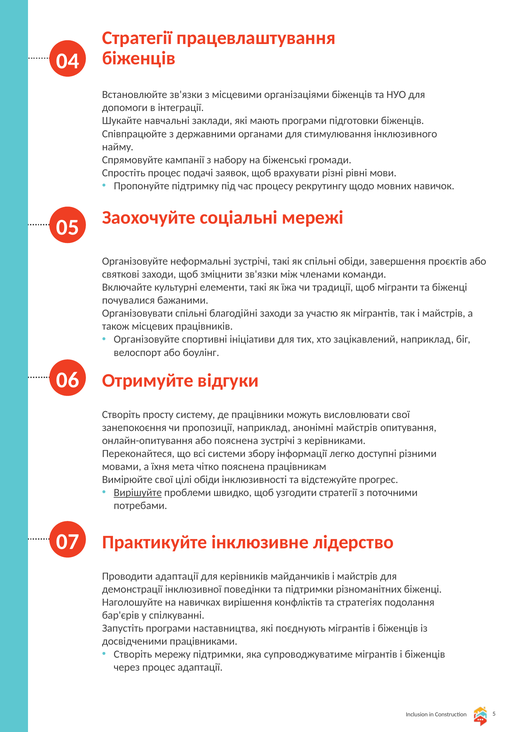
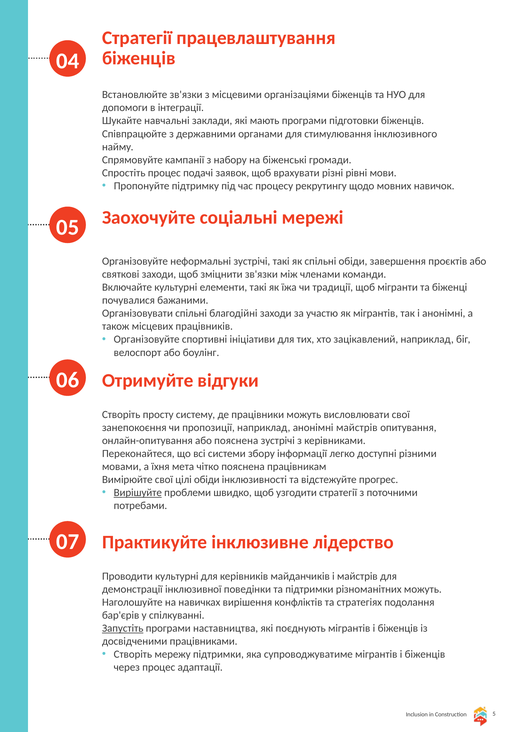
так і майстрів: майстрів -> анонімні (444, 314)
Проводити адаптації: адаптації -> культурні (177, 577)
різноманітних біженці: біженці -> можуть (423, 590)
Запустіть underline: none -> present (123, 629)
